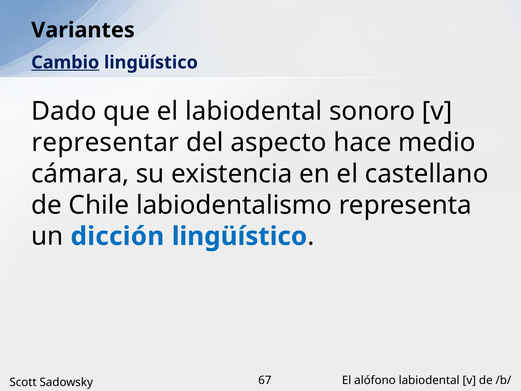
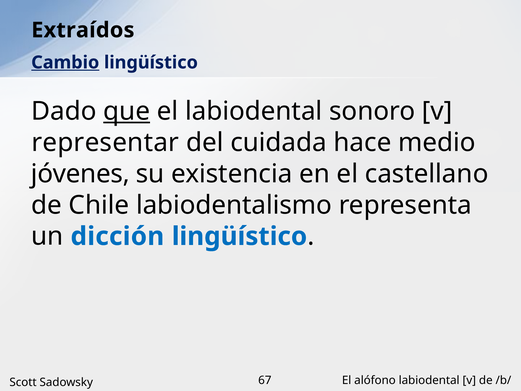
Variantes: Variantes -> Extraídos (83, 30)
que underline: none -> present (127, 111)
aspecto: aspecto -> cuidada (279, 142)
cámara: cámara -> jóvenes (80, 174)
